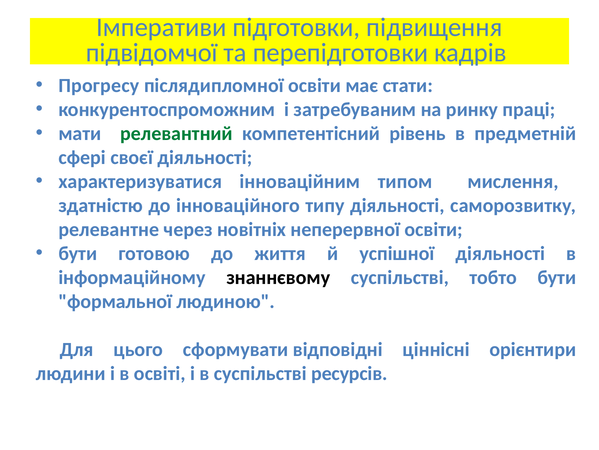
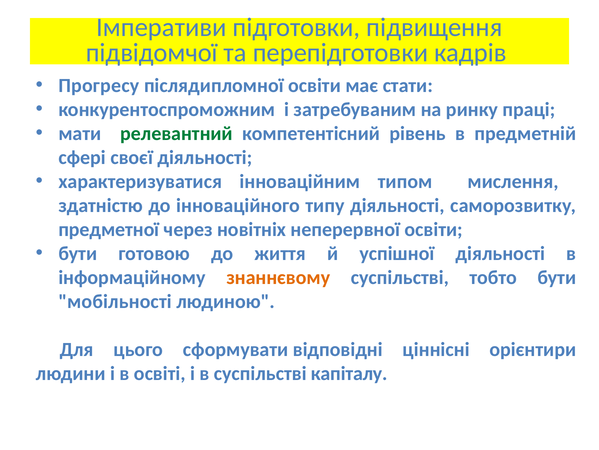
релевантне: релевантне -> предметної (109, 229)
знаннєвому colour: black -> orange (278, 277)
формальної: формальної -> мобільності (115, 301)
ресурсів: ресурсів -> капіталу (349, 373)
